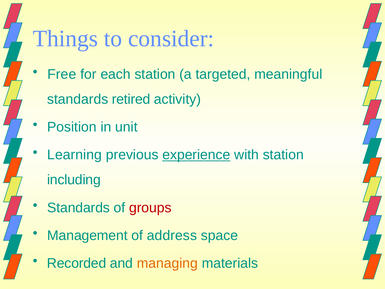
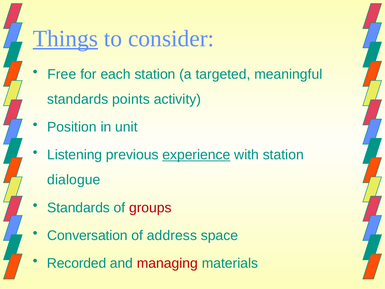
Things underline: none -> present (65, 39)
retired: retired -> points (131, 99)
Learning: Learning -> Listening (75, 155)
including: including -> dialogue (74, 180)
Management: Management -> Conversation (87, 235)
managing colour: orange -> red (167, 263)
